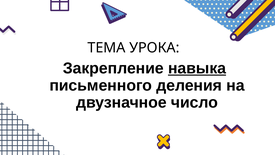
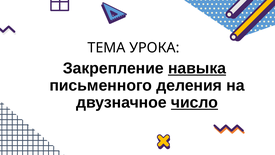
число underline: none -> present (194, 102)
